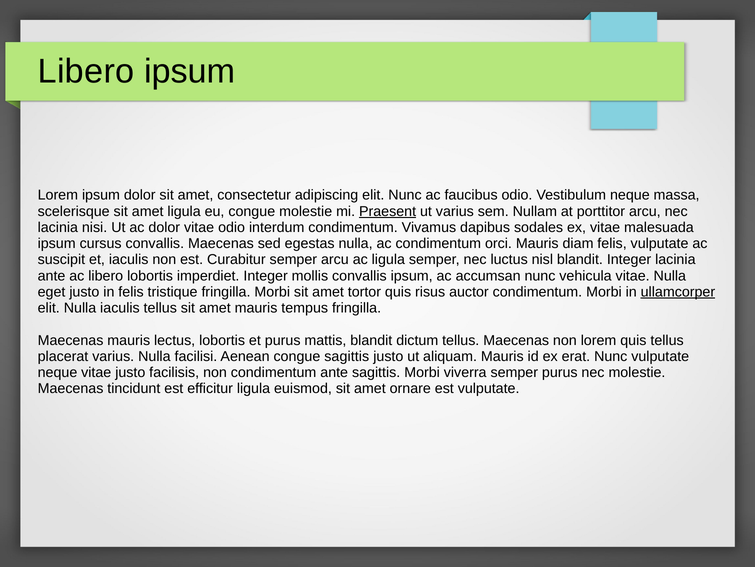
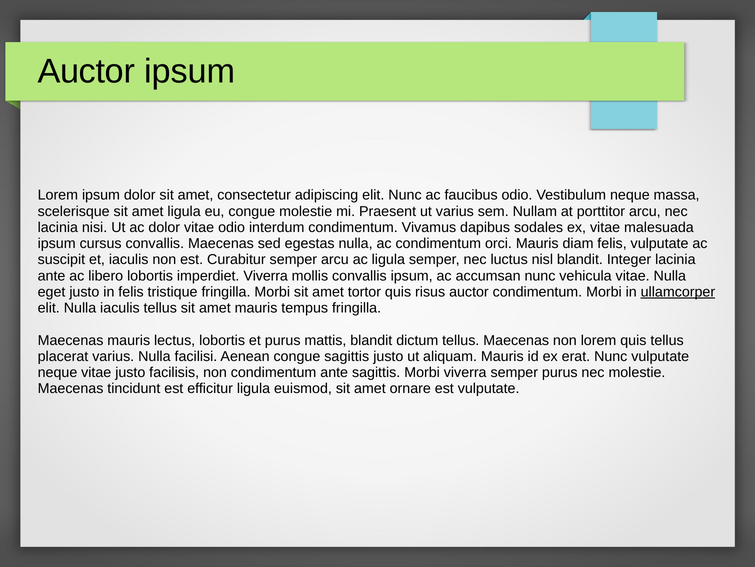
Libero: Libero -> Auctor (86, 71)
Praesent underline: present -> none (388, 211)
imperdiet Integer: Integer -> Viverra (266, 275)
